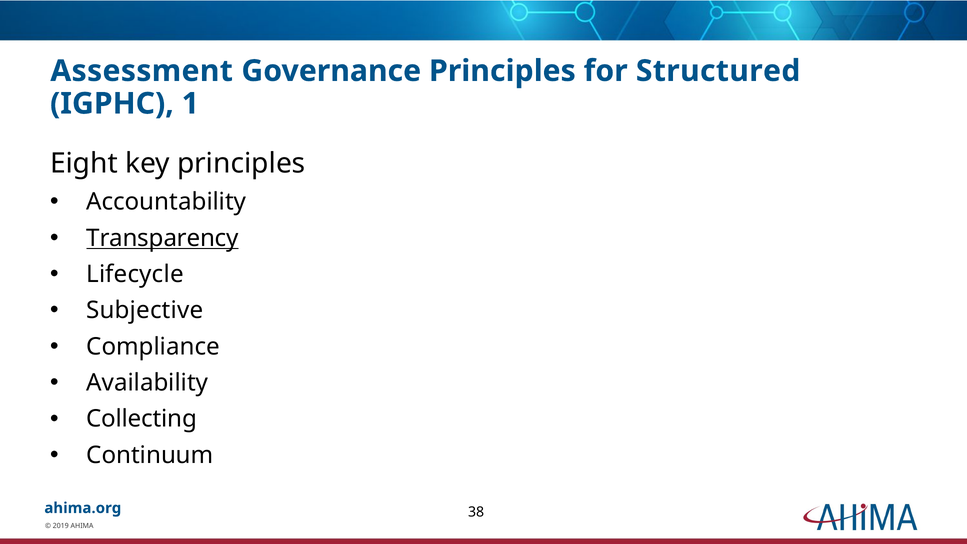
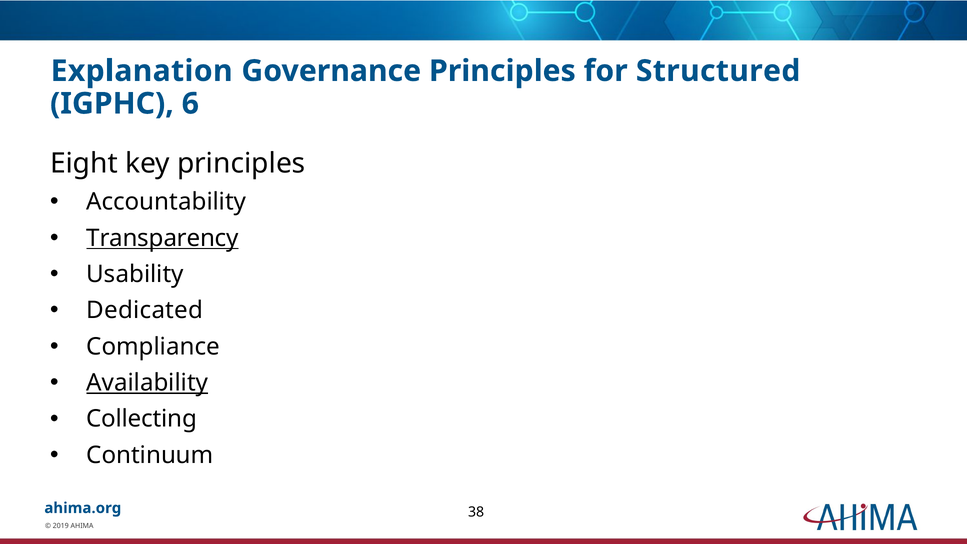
Assessment: Assessment -> Explanation (142, 71)
1: 1 -> 6 (190, 104)
Lifecycle: Lifecycle -> Usability (135, 274)
Subjective: Subjective -> Dedicated (145, 310)
Availability underline: none -> present (147, 383)
